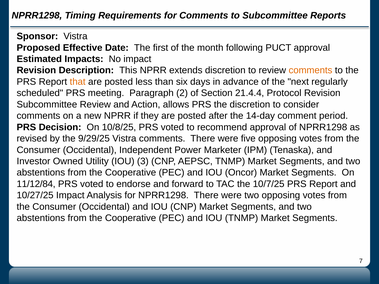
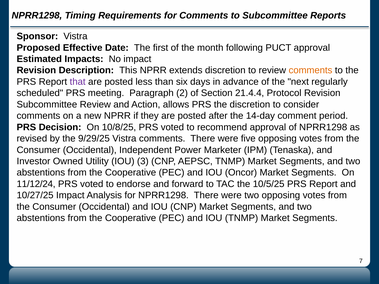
that colour: orange -> purple (78, 82)
11/12/84: 11/12/84 -> 11/12/24 (36, 184)
10/7/25: 10/7/25 -> 10/5/25 (269, 184)
